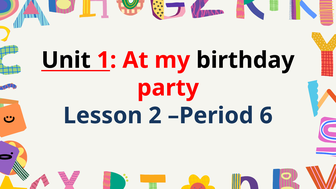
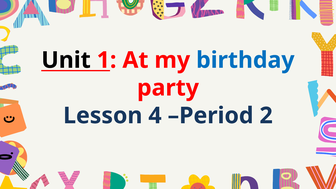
birthday colour: black -> blue (245, 60)
2: 2 -> 4 (155, 116)
6: 6 -> 2 (266, 116)
